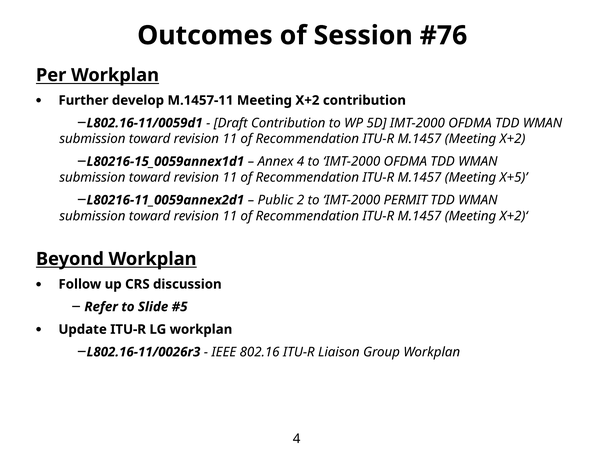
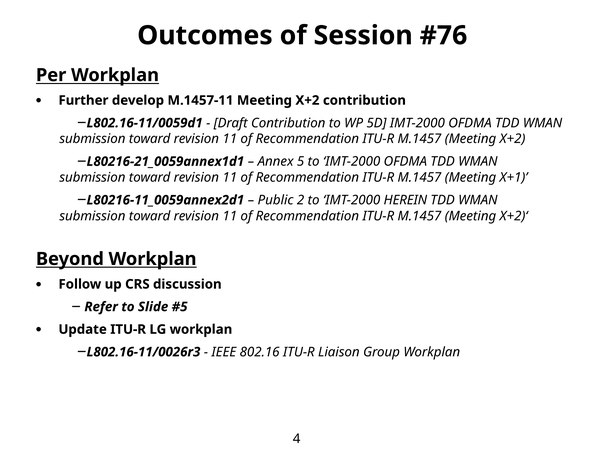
L80216-15_0059annex1d1: L80216-15_0059annex1d1 -> L80216-21_0059annex1d1 (165, 162)
Annex 4: 4 -> 5 (301, 162)
X+5: X+5 -> X+1 (514, 178)
PERMIT: PERMIT -> HEREIN (405, 200)
